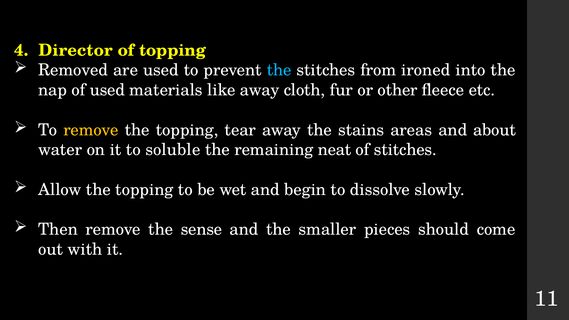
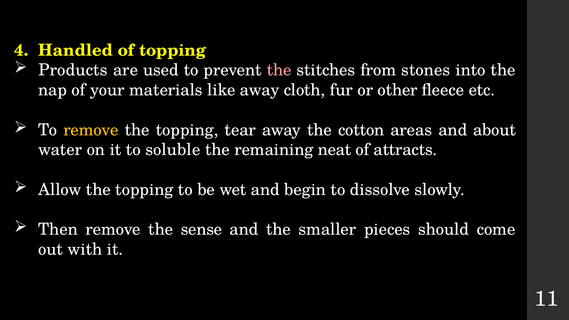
Director: Director -> Handled (76, 50)
Removed: Removed -> Products (73, 70)
the colour: light blue -> pink (279, 70)
ironed: ironed -> stones (426, 70)
of used: used -> your (107, 90)
stains: stains -> cotton (361, 130)
of stitches: stitches -> attracts (405, 150)
